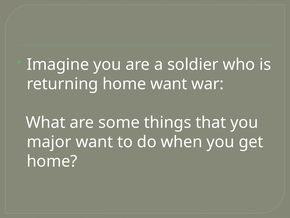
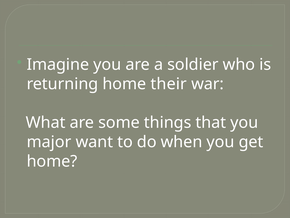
home want: want -> their (169, 84)
